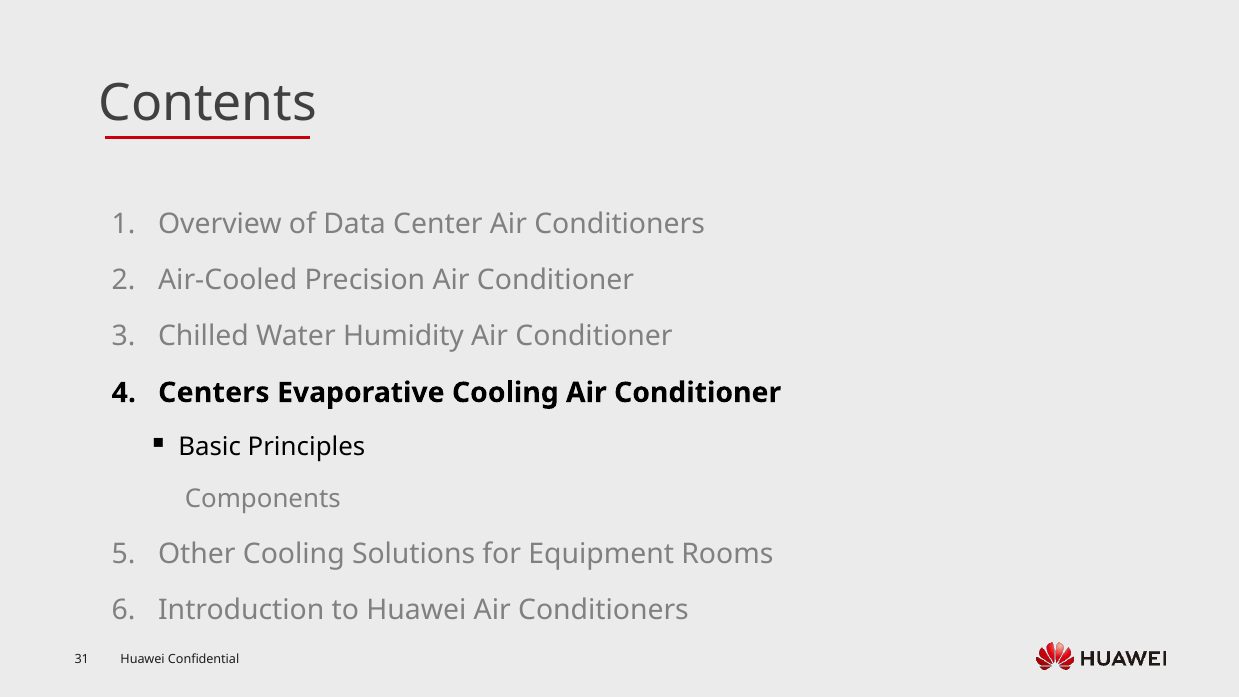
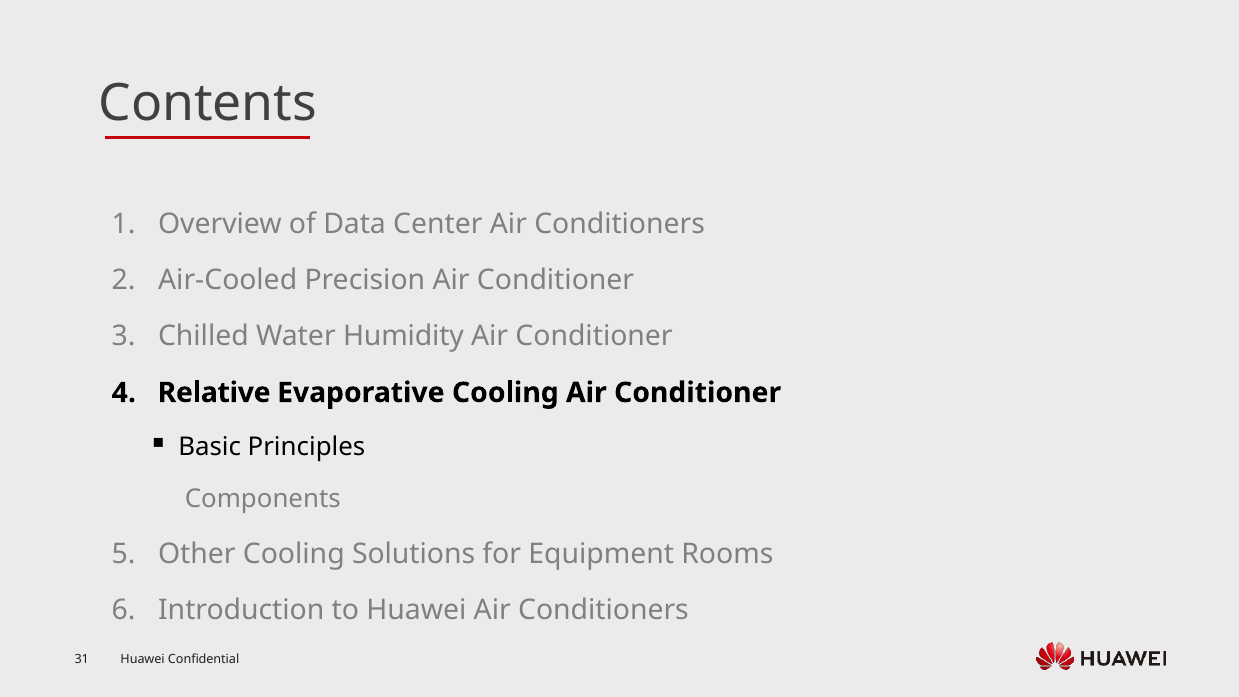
Centers: Centers -> Relative (214, 393)
